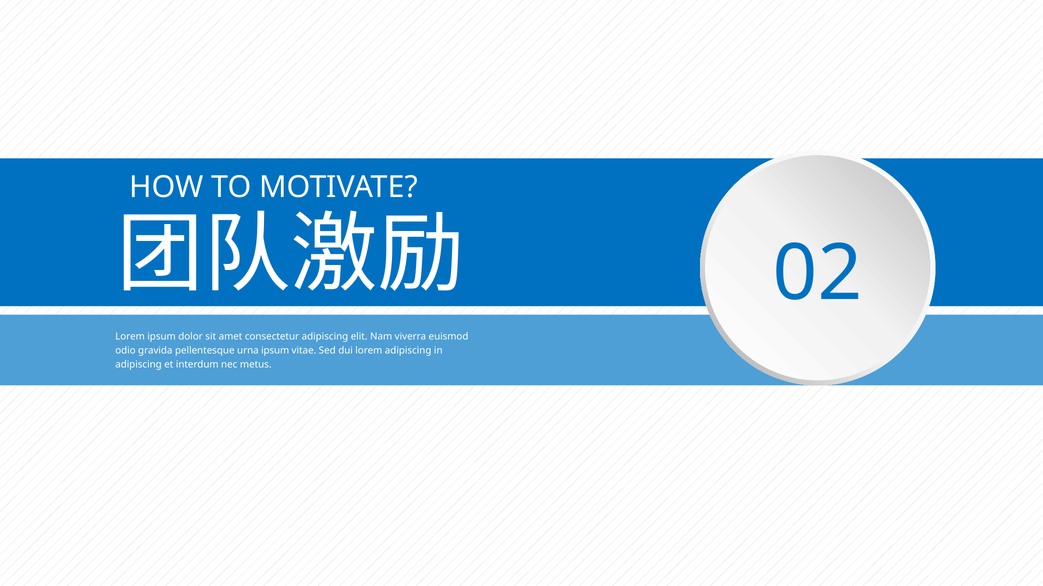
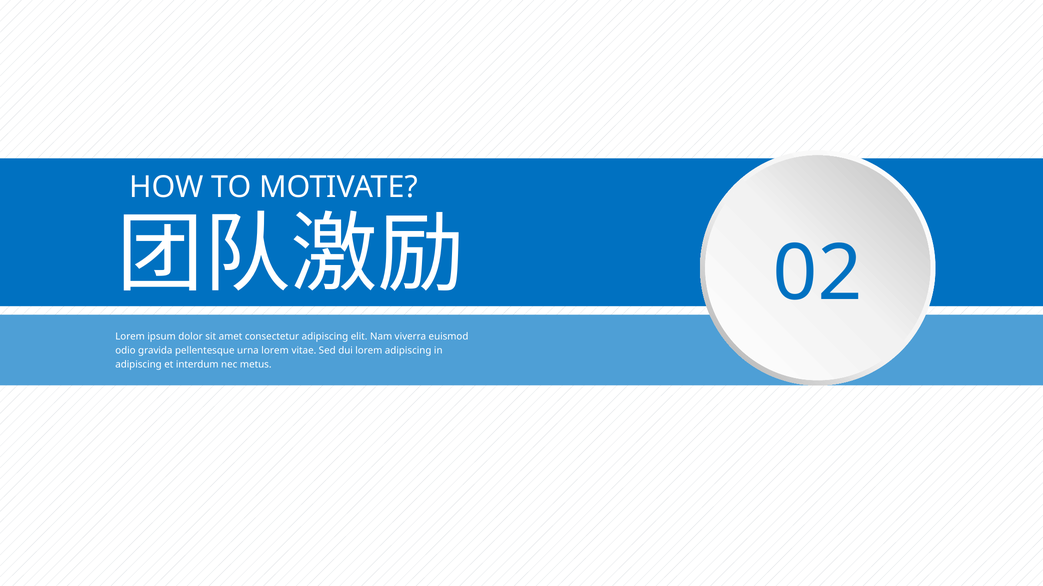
urna ipsum: ipsum -> lorem (275, 351)
